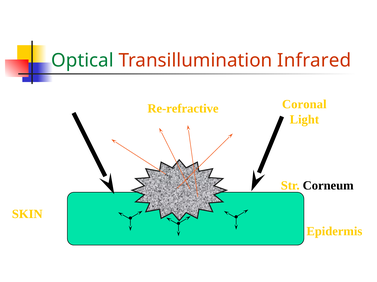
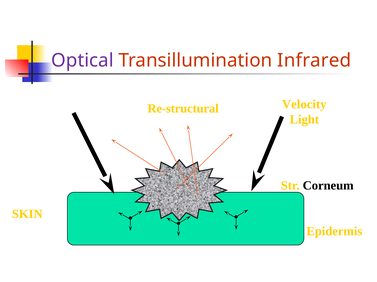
Optical colour: green -> purple (82, 61)
Coronal: Coronal -> Velocity (304, 105)
Re-refractive: Re-refractive -> Re-structural (183, 109)
